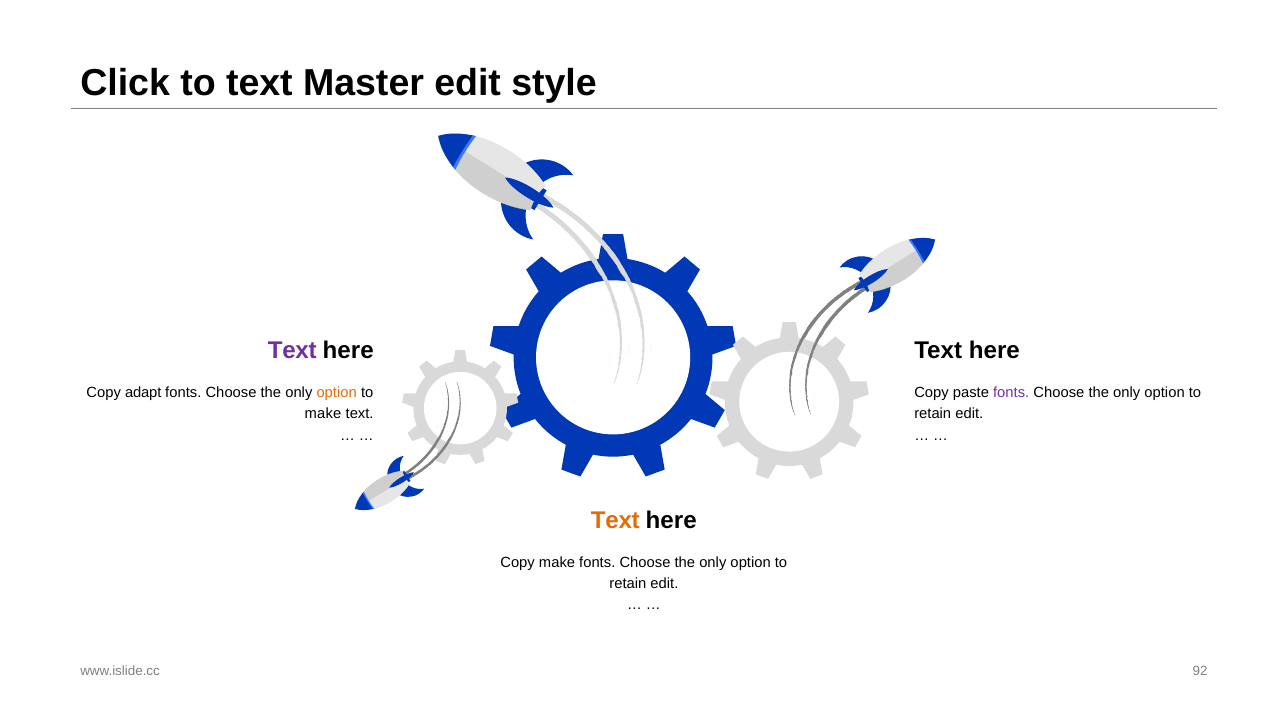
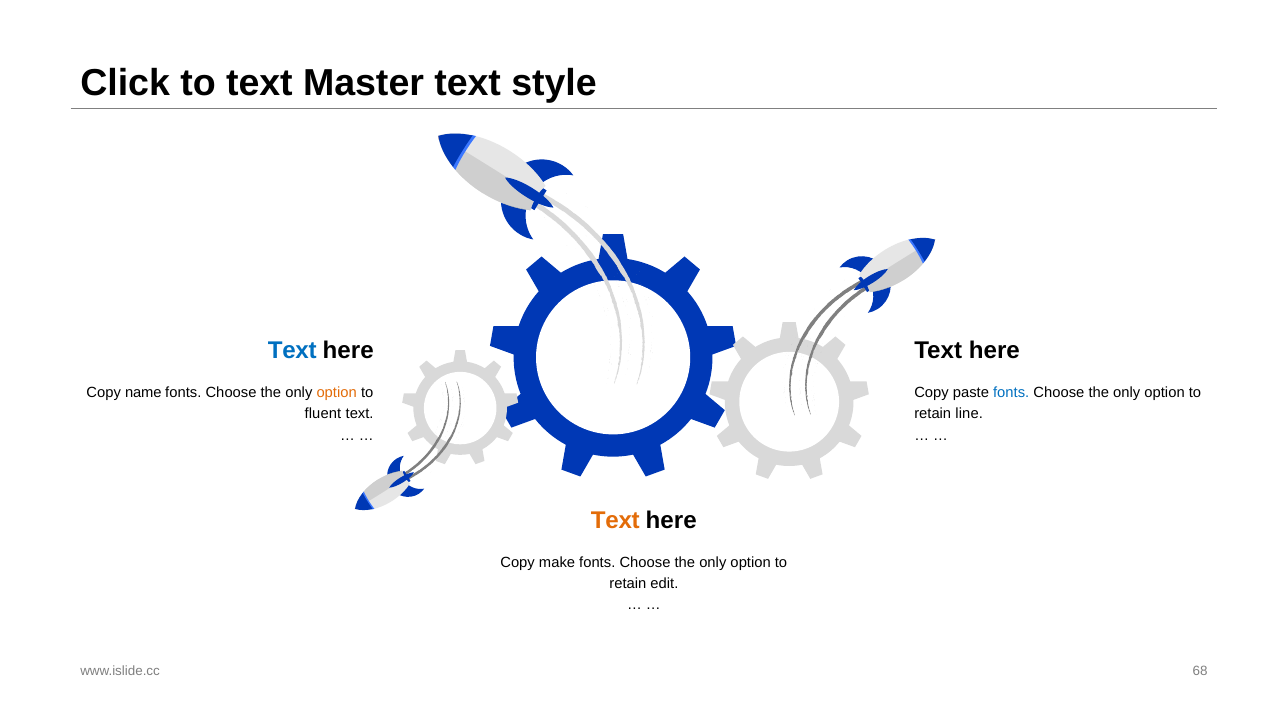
Master edit: edit -> text (468, 83)
Text colour: purple -> blue (292, 351)
adapt: adapt -> name (143, 393)
fonts colour: purple -> blue (1011, 393)
make: make -> fluent (323, 414)
edit: edit -> line (969, 414)
92: 92 -> 68 (1200, 671)
